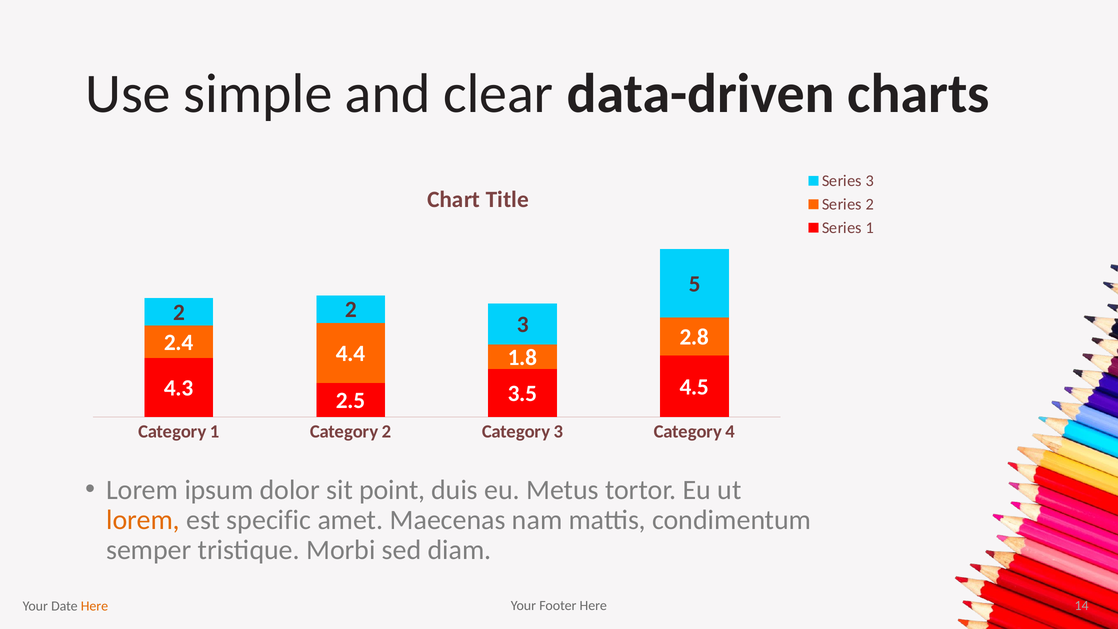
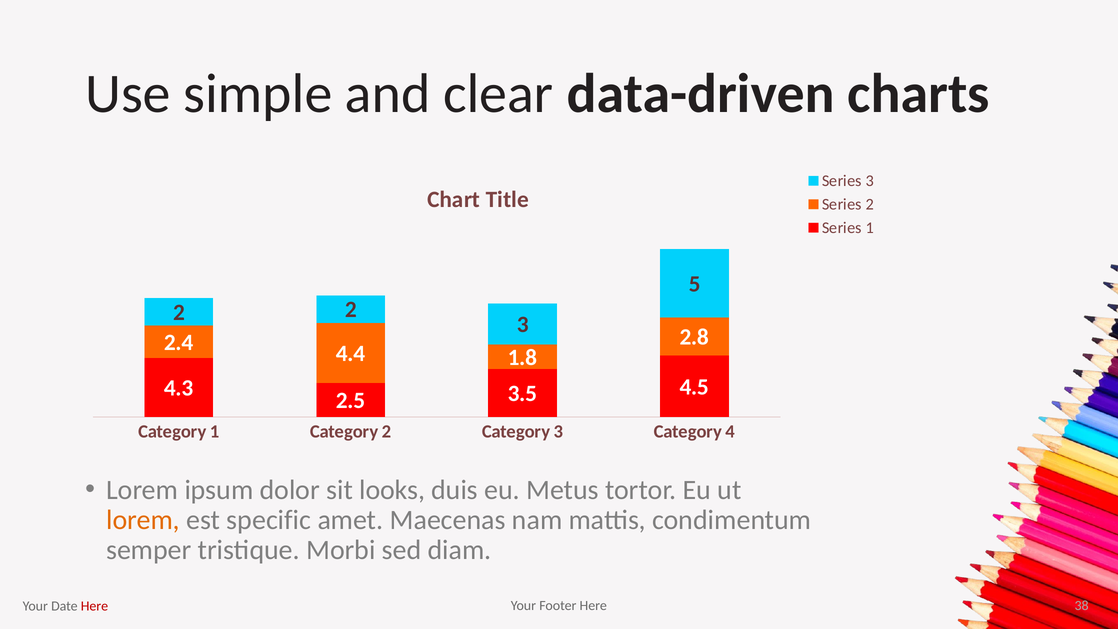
point: point -> looks (392, 490)
14: 14 -> 38 (1082, 606)
Here colour: orange -> red (94, 606)
